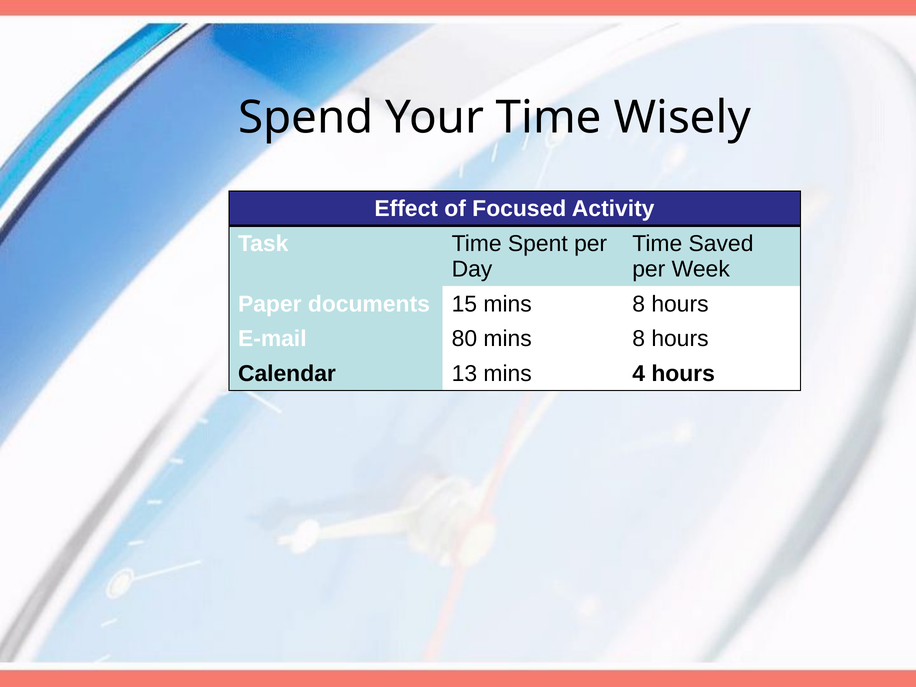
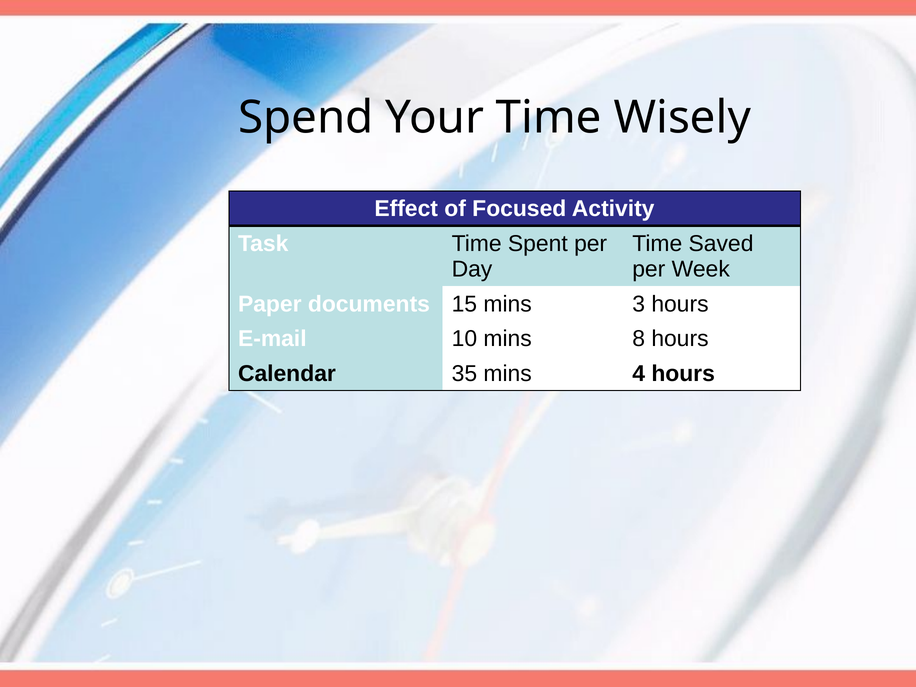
15 mins 8: 8 -> 3 (639, 304)
80: 80 -> 10 (464, 339)
13: 13 -> 35 (464, 374)
